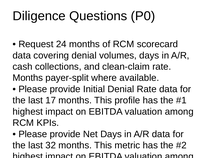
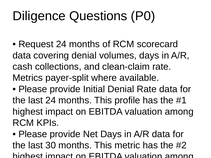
Months: Months -> Metrics (28, 78)
last 17: 17 -> 24 (51, 101)
32: 32 -> 30 (51, 146)
